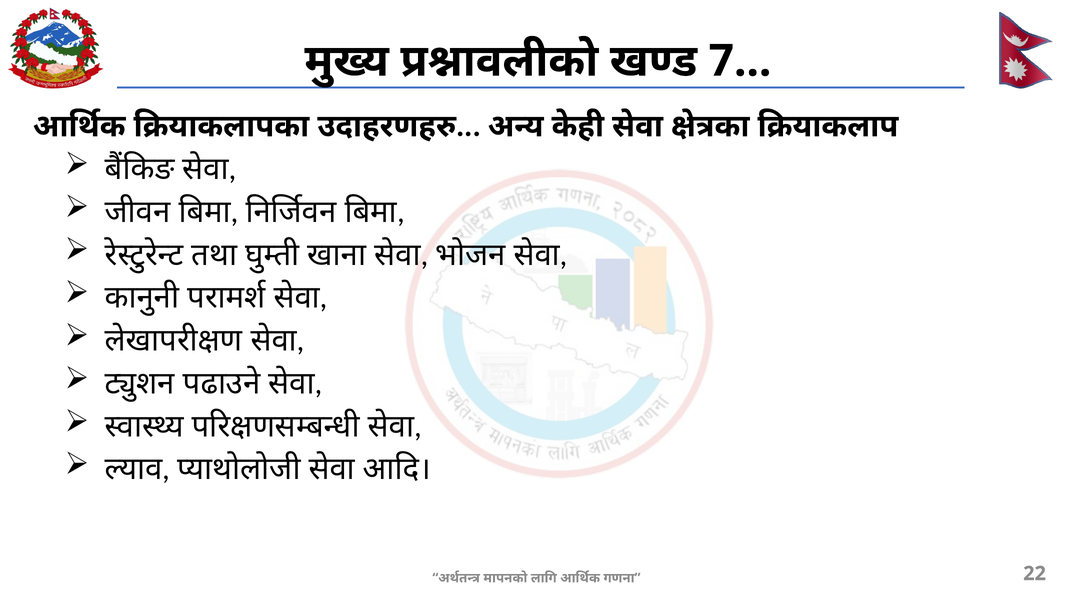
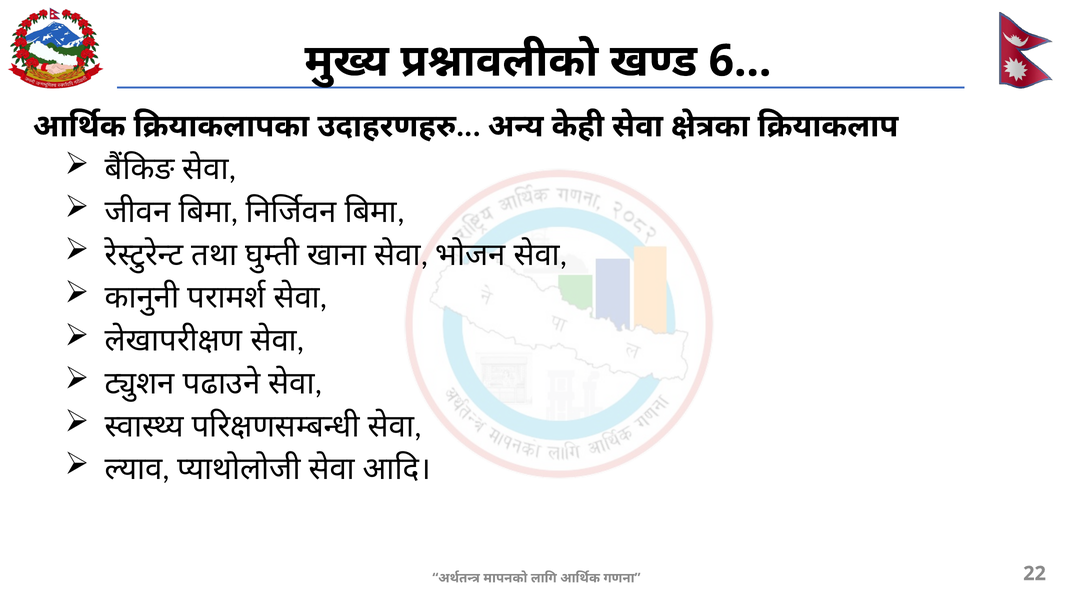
7: 7 -> 6 (740, 61)
